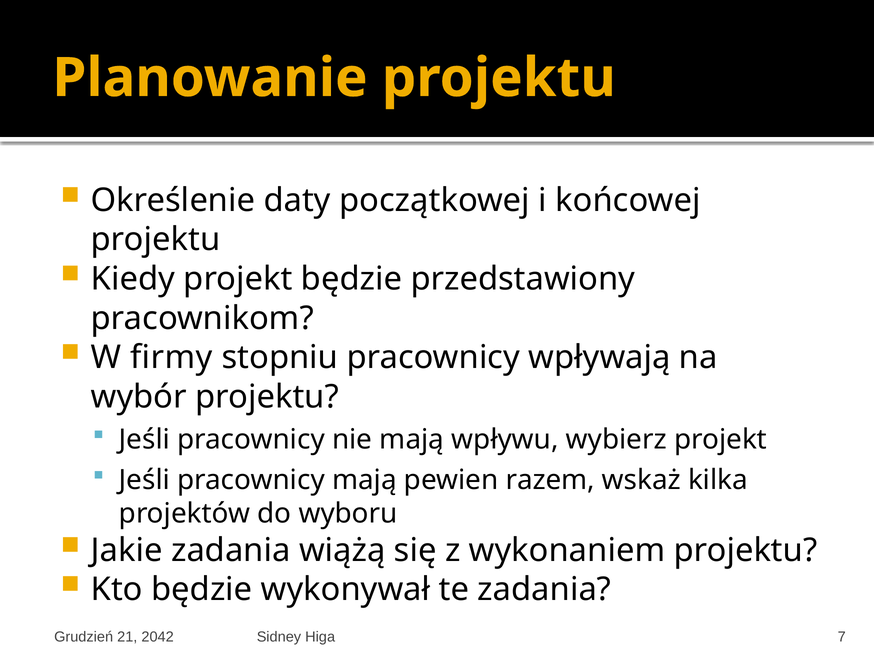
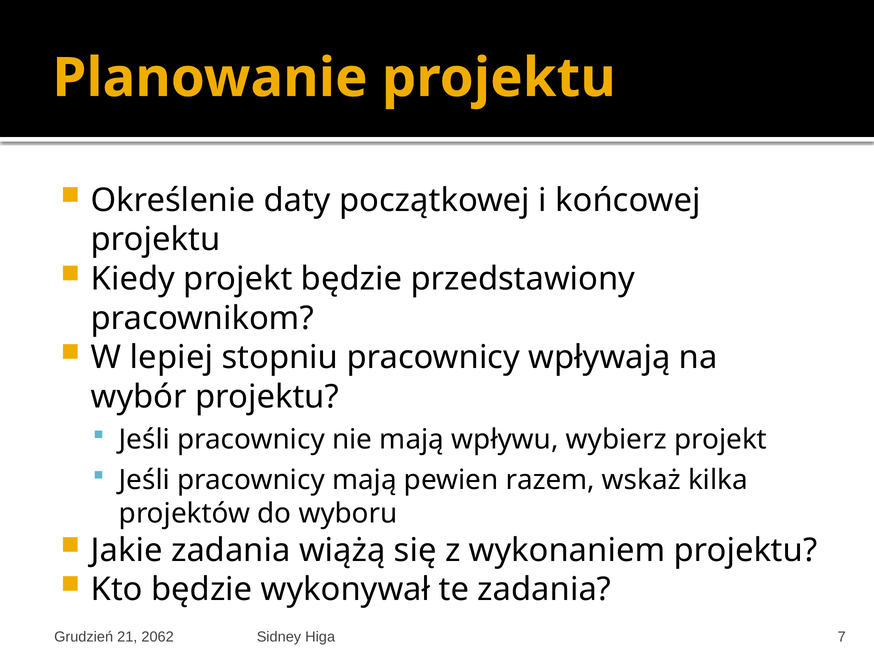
firmy: firmy -> lepiej (171, 358)
2042: 2042 -> 2062 (158, 638)
